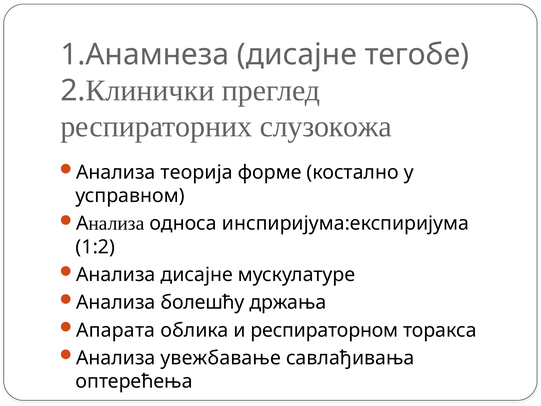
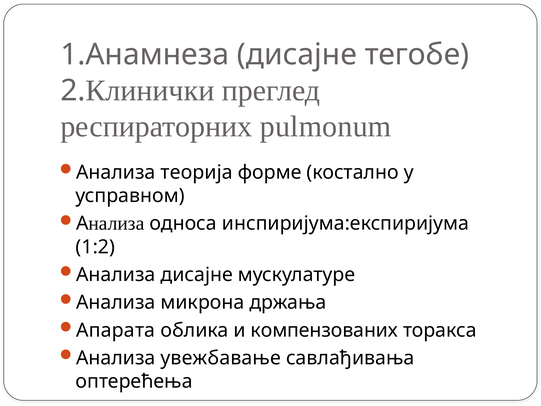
слузокожа: слузокожа -> pulmonum (326, 127)
болешћу: болешћу -> микрона (202, 302)
респираторном: респираторном -> компензованих (324, 330)
